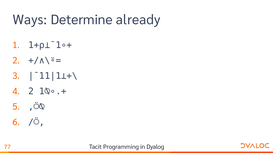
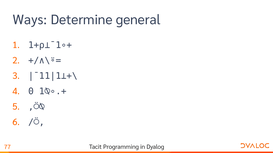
already: already -> general (138, 20)
2: 2 -> 0 (31, 92)
